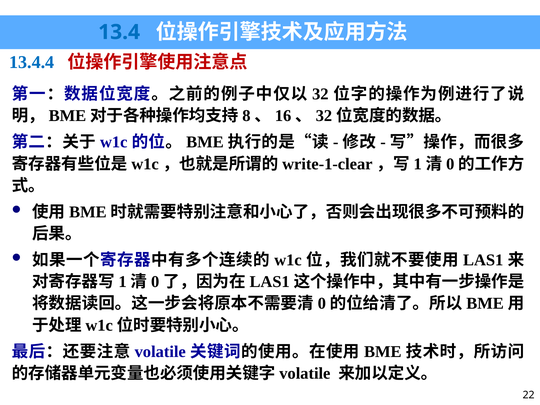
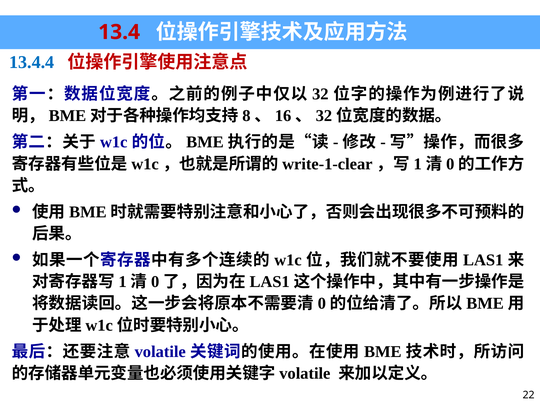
13.4 colour: blue -> red (119, 32)
